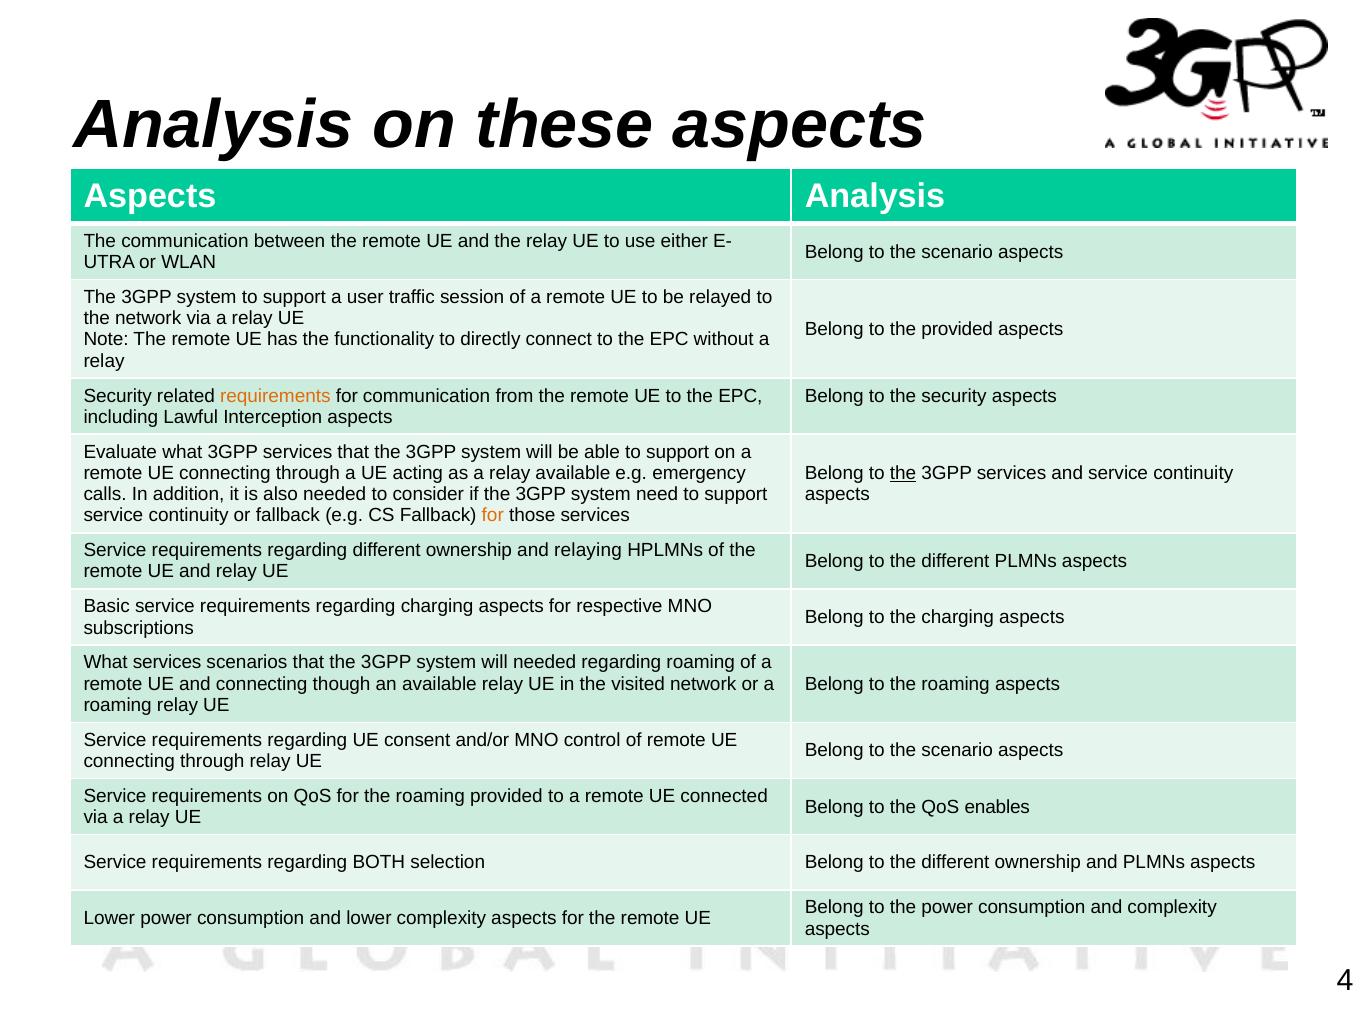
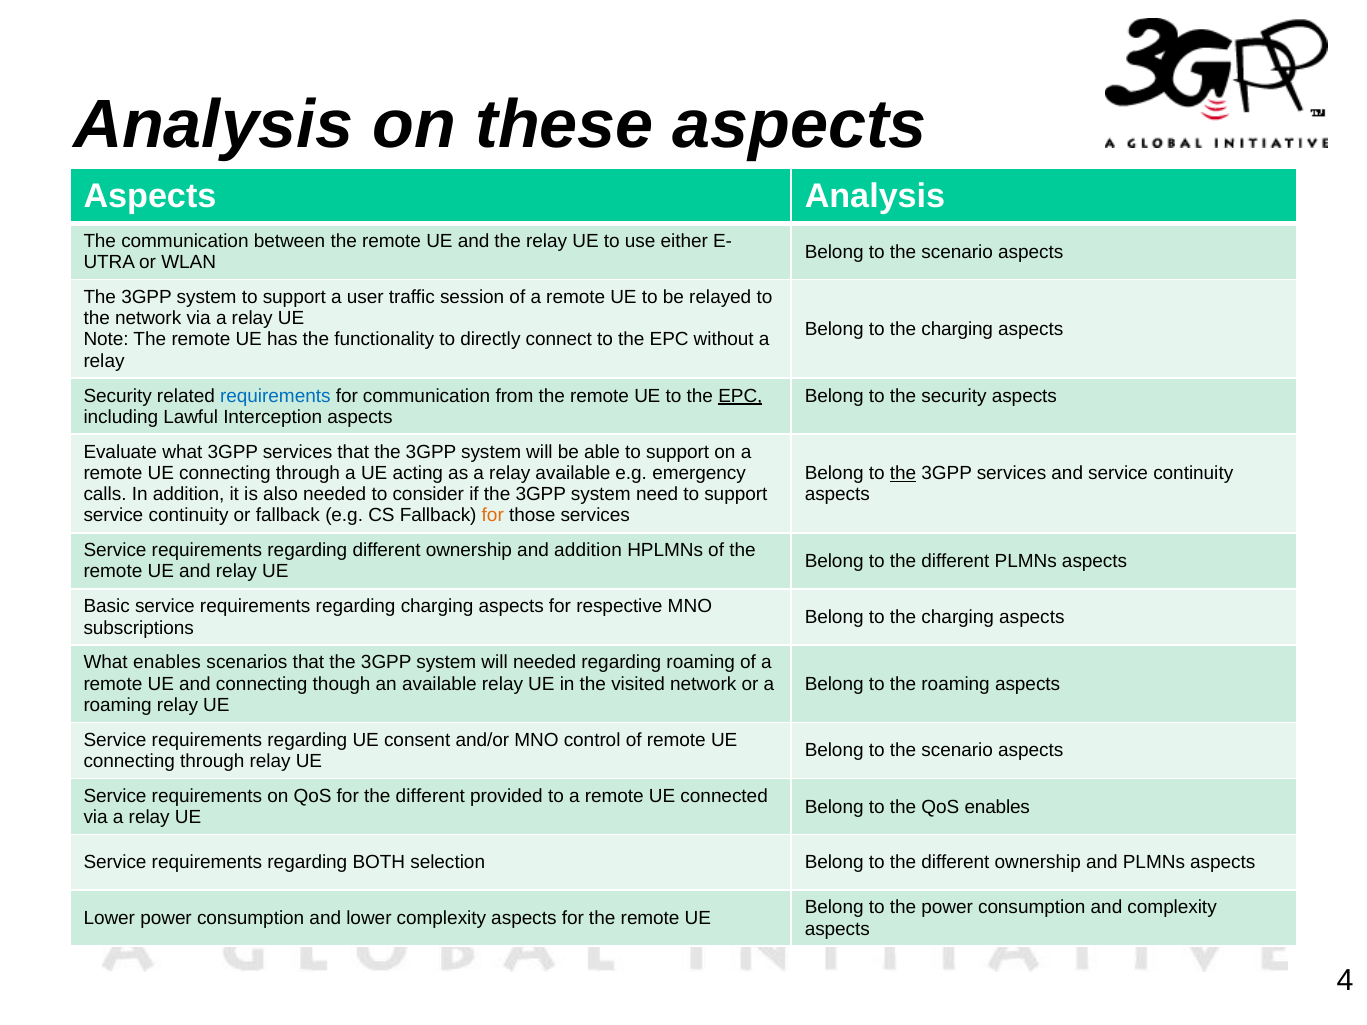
provided: provided -> charging (957, 329)
requirements colour: orange -> blue (275, 396)
EPC underline: none -> present (740, 396)
and relaying: relaying -> addition (588, 551)
What services: services -> enables (167, 663)
for the roaming: roaming -> different (430, 796)
